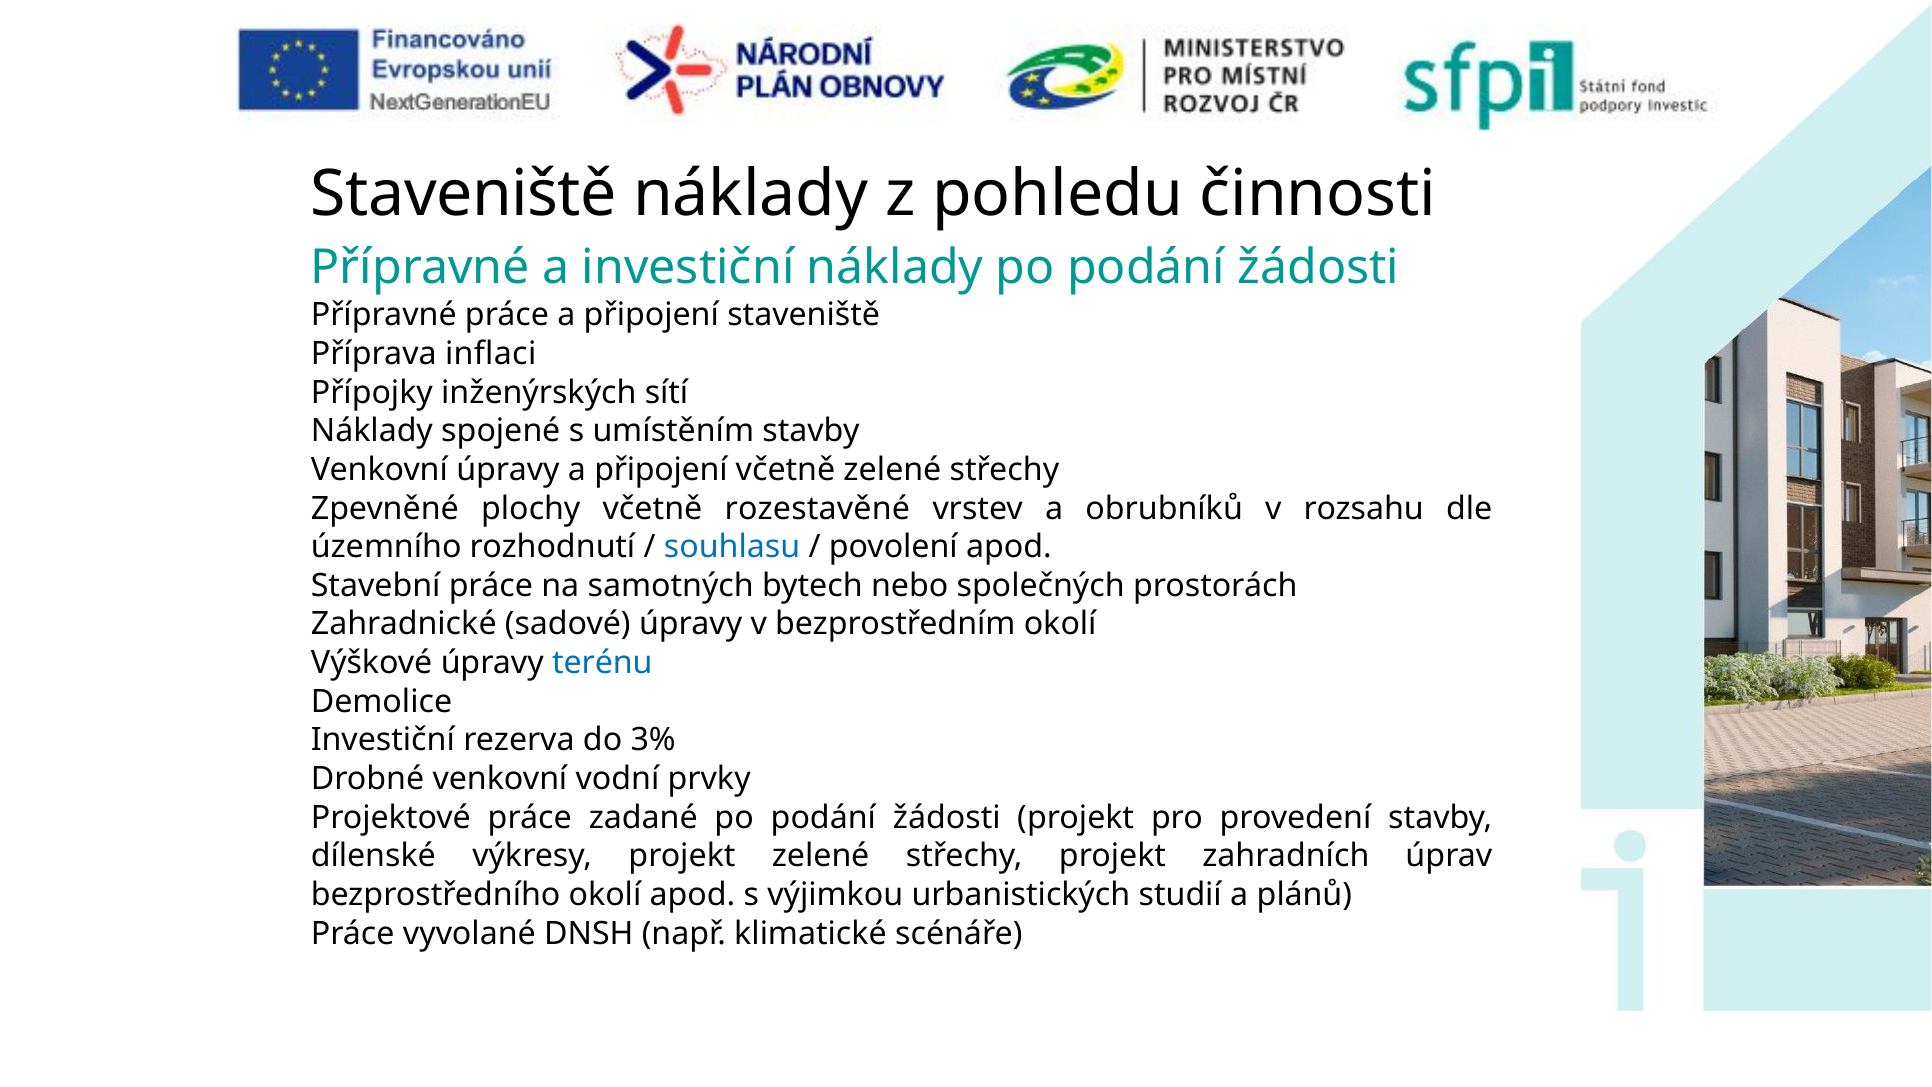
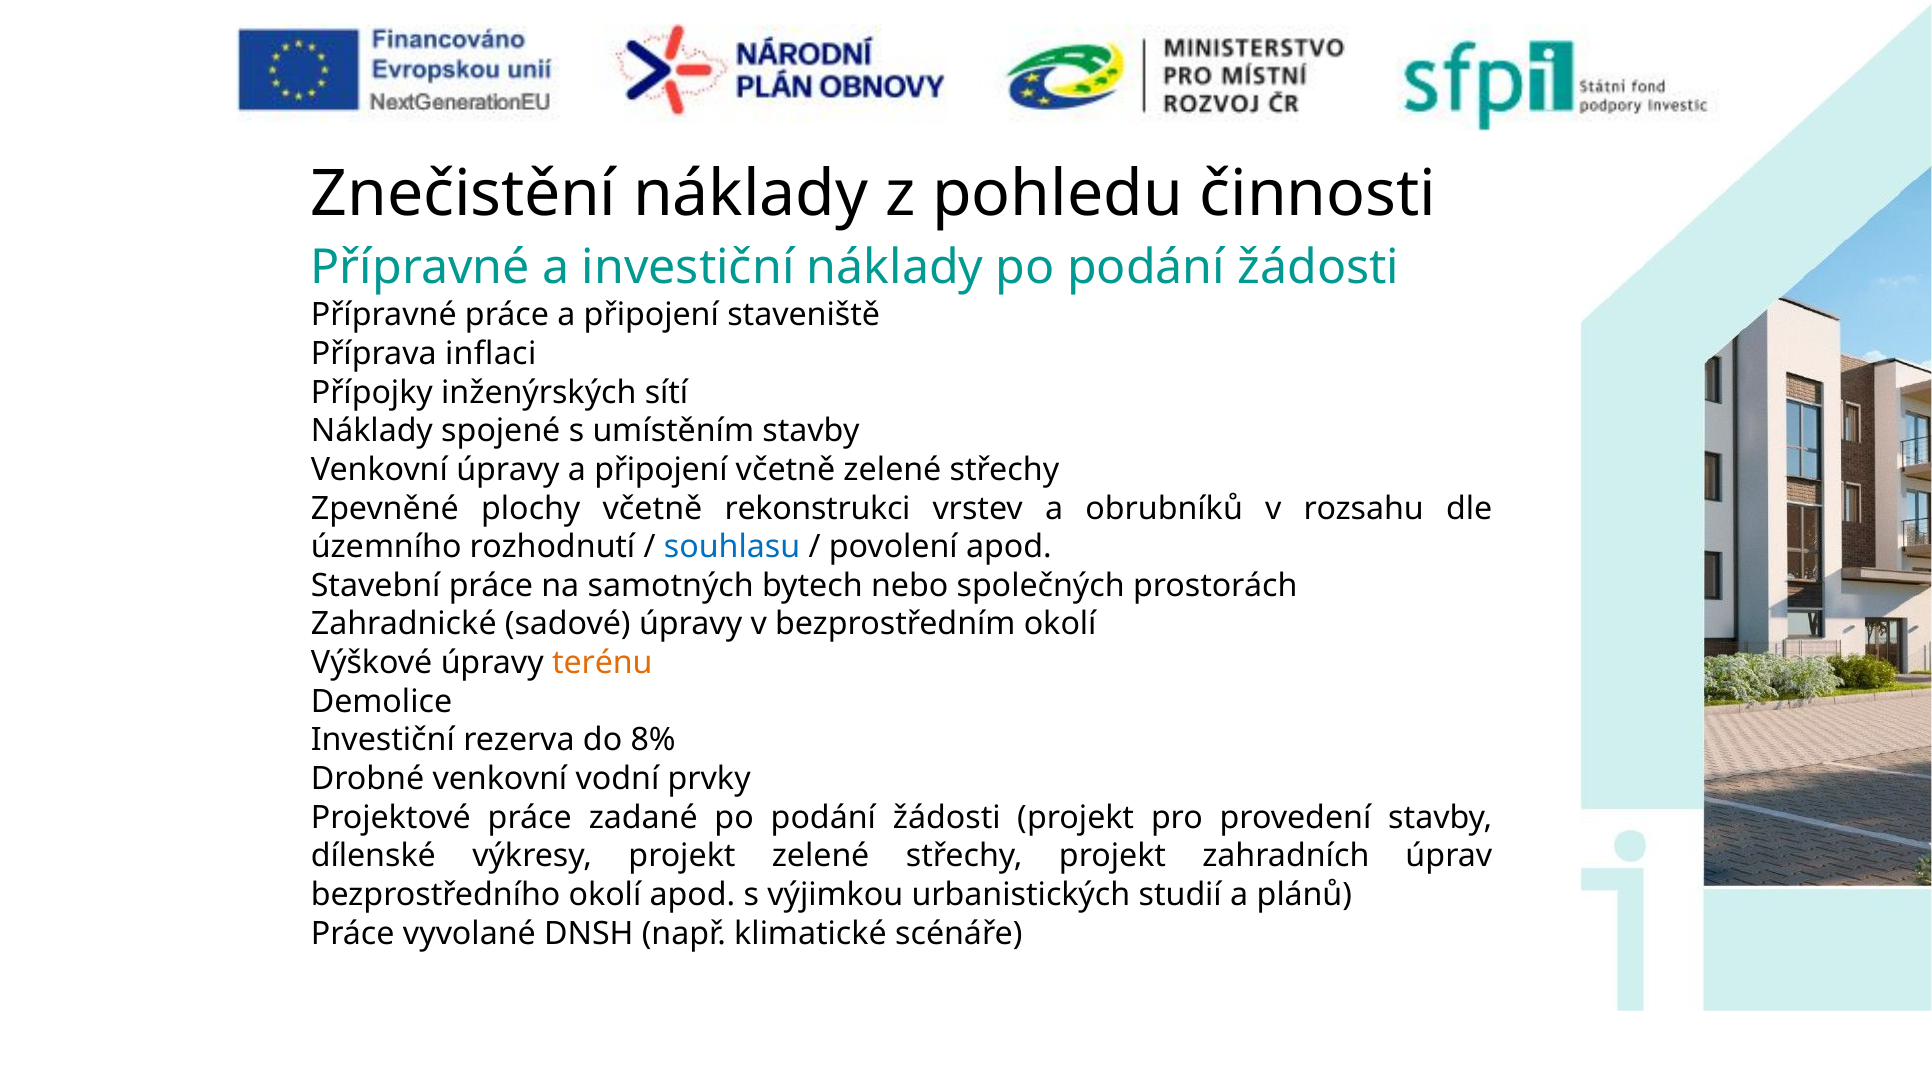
Staveniště: Staveniště -> Znečistění (464, 194)
rozestavěné: rozestavěné -> rekonstrukci (818, 508)
terénu colour: blue -> orange (602, 663)
3%: 3% -> 8% (653, 740)
